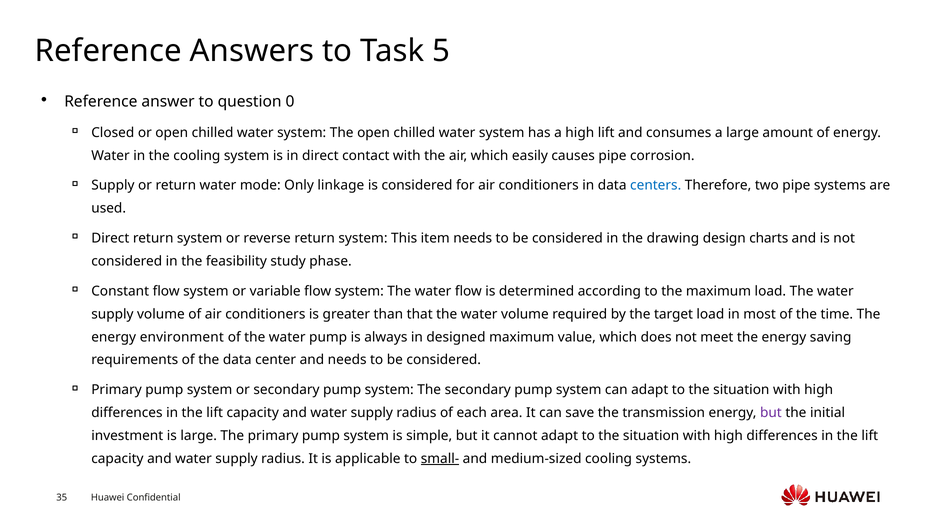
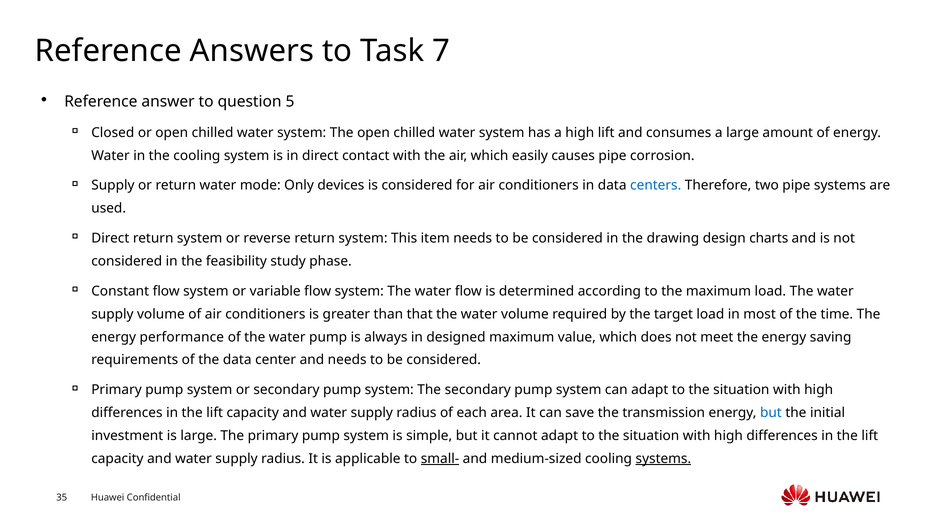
5: 5 -> 7 (441, 51)
0: 0 -> 5 (290, 102)
linkage: linkage -> devices (341, 185)
environment: environment -> performance (182, 337)
but colour: purple -> blue (771, 413)
systems underline: none -> present (663, 459)
